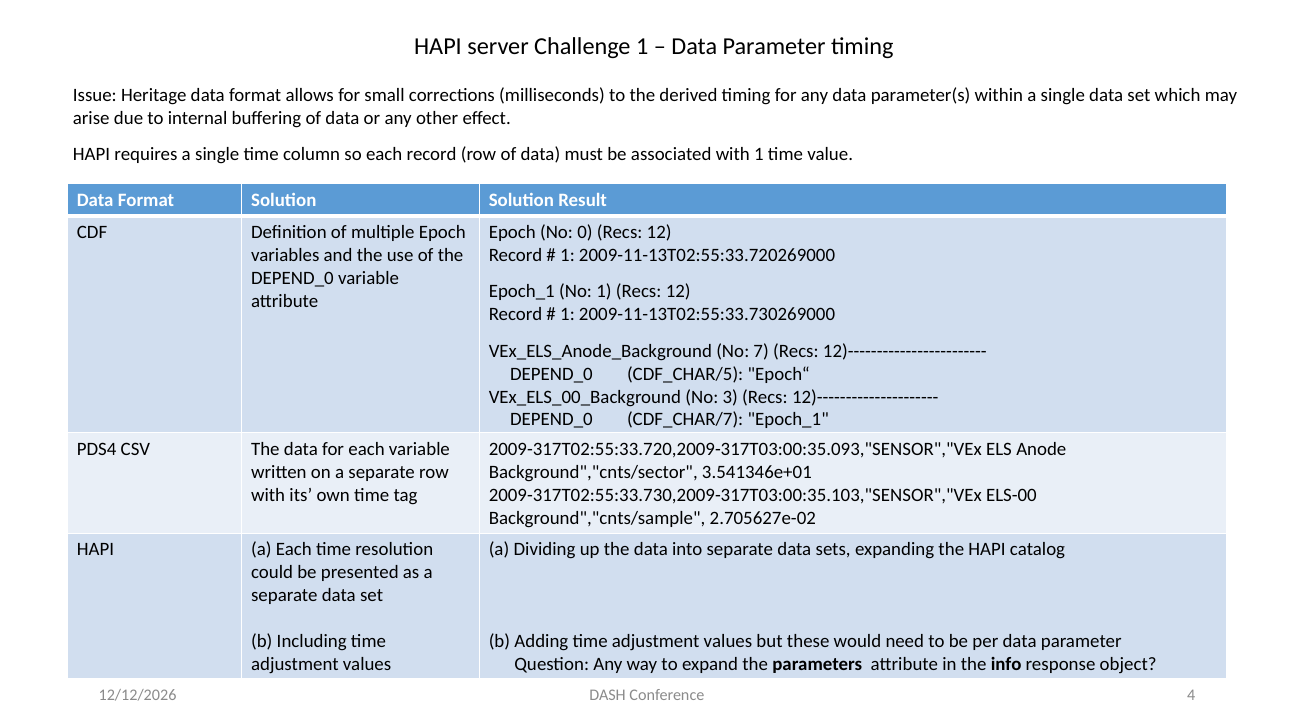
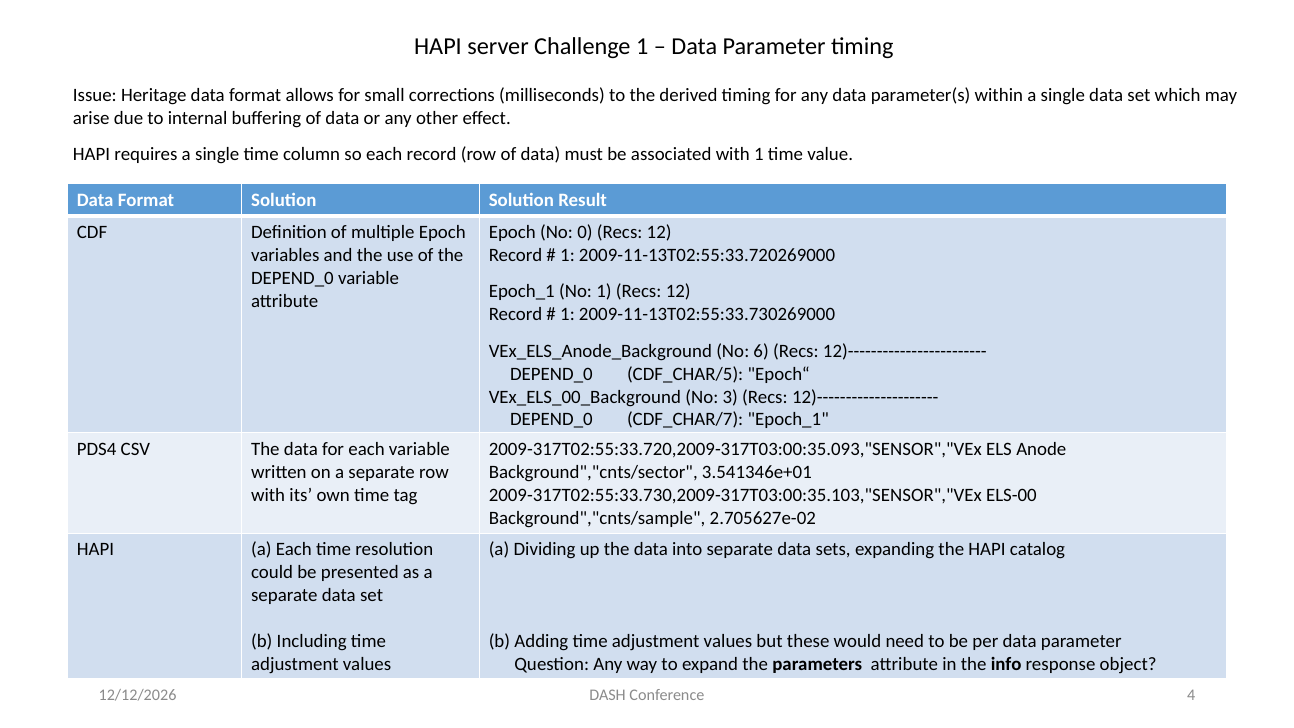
7: 7 -> 6 (761, 351)
